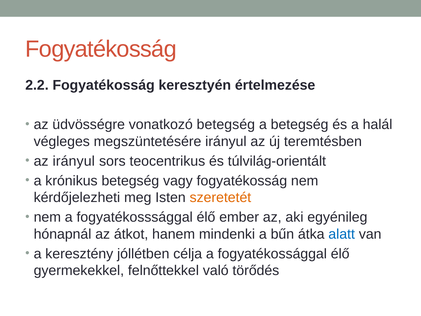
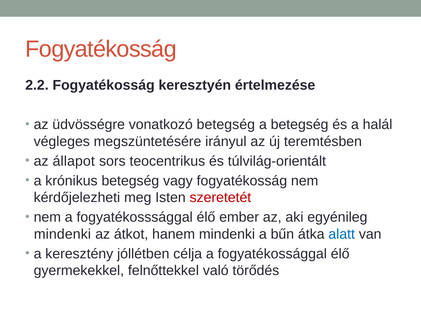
az irányul: irányul -> állapot (74, 161)
szeretetét colour: orange -> red (220, 197)
hónapnál: hónapnál -> mindenki (62, 234)
